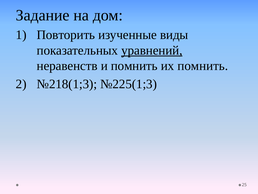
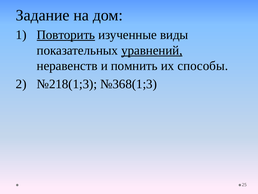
Повторить underline: none -> present (66, 35)
их помнить: помнить -> способы (203, 66)
№225(1;3: №225(1;3 -> №368(1;3 (129, 84)
